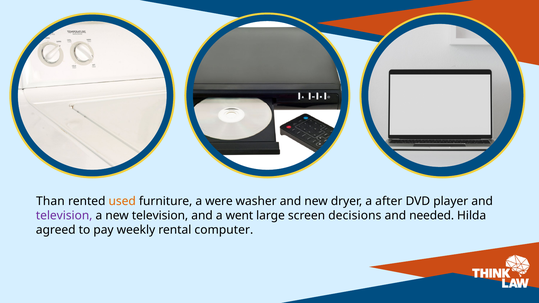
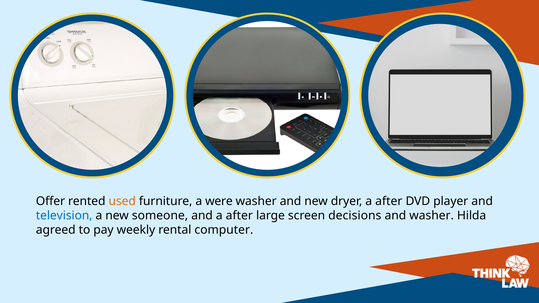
Than: Than -> Offer (50, 201)
television colour: purple -> blue (64, 216)
new television: television -> someone (160, 216)
and a went: went -> after (239, 216)
and needed: needed -> washer (432, 216)
